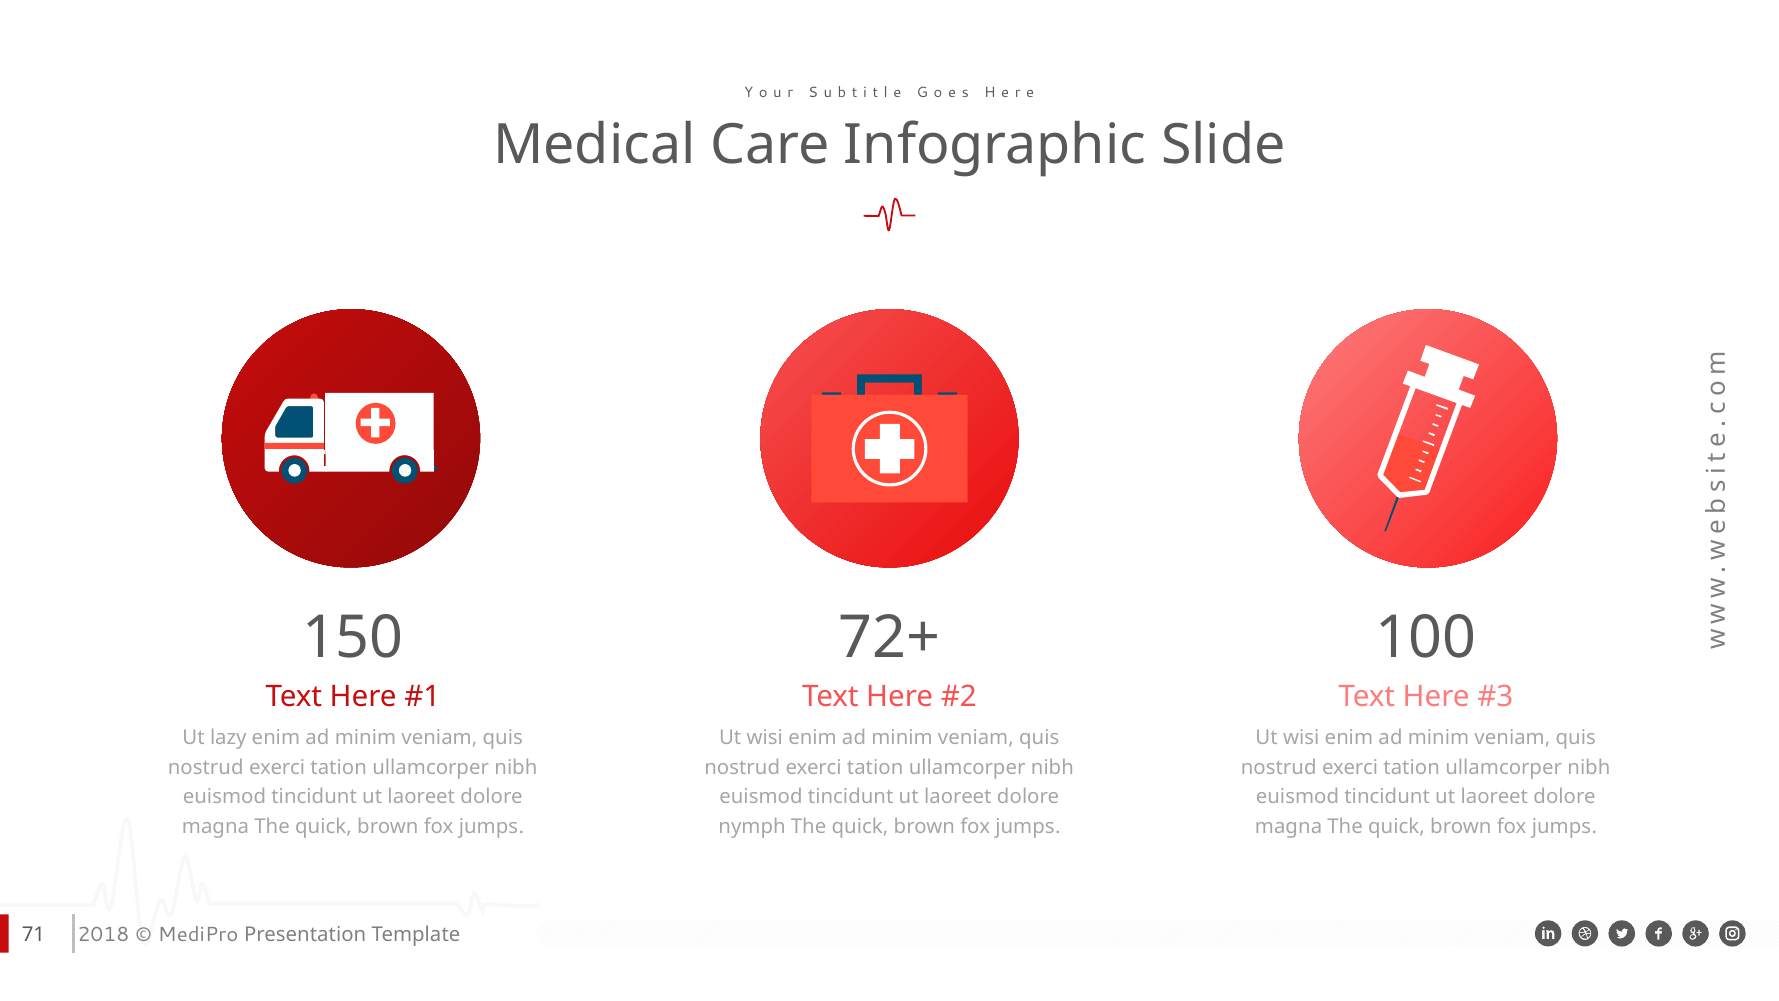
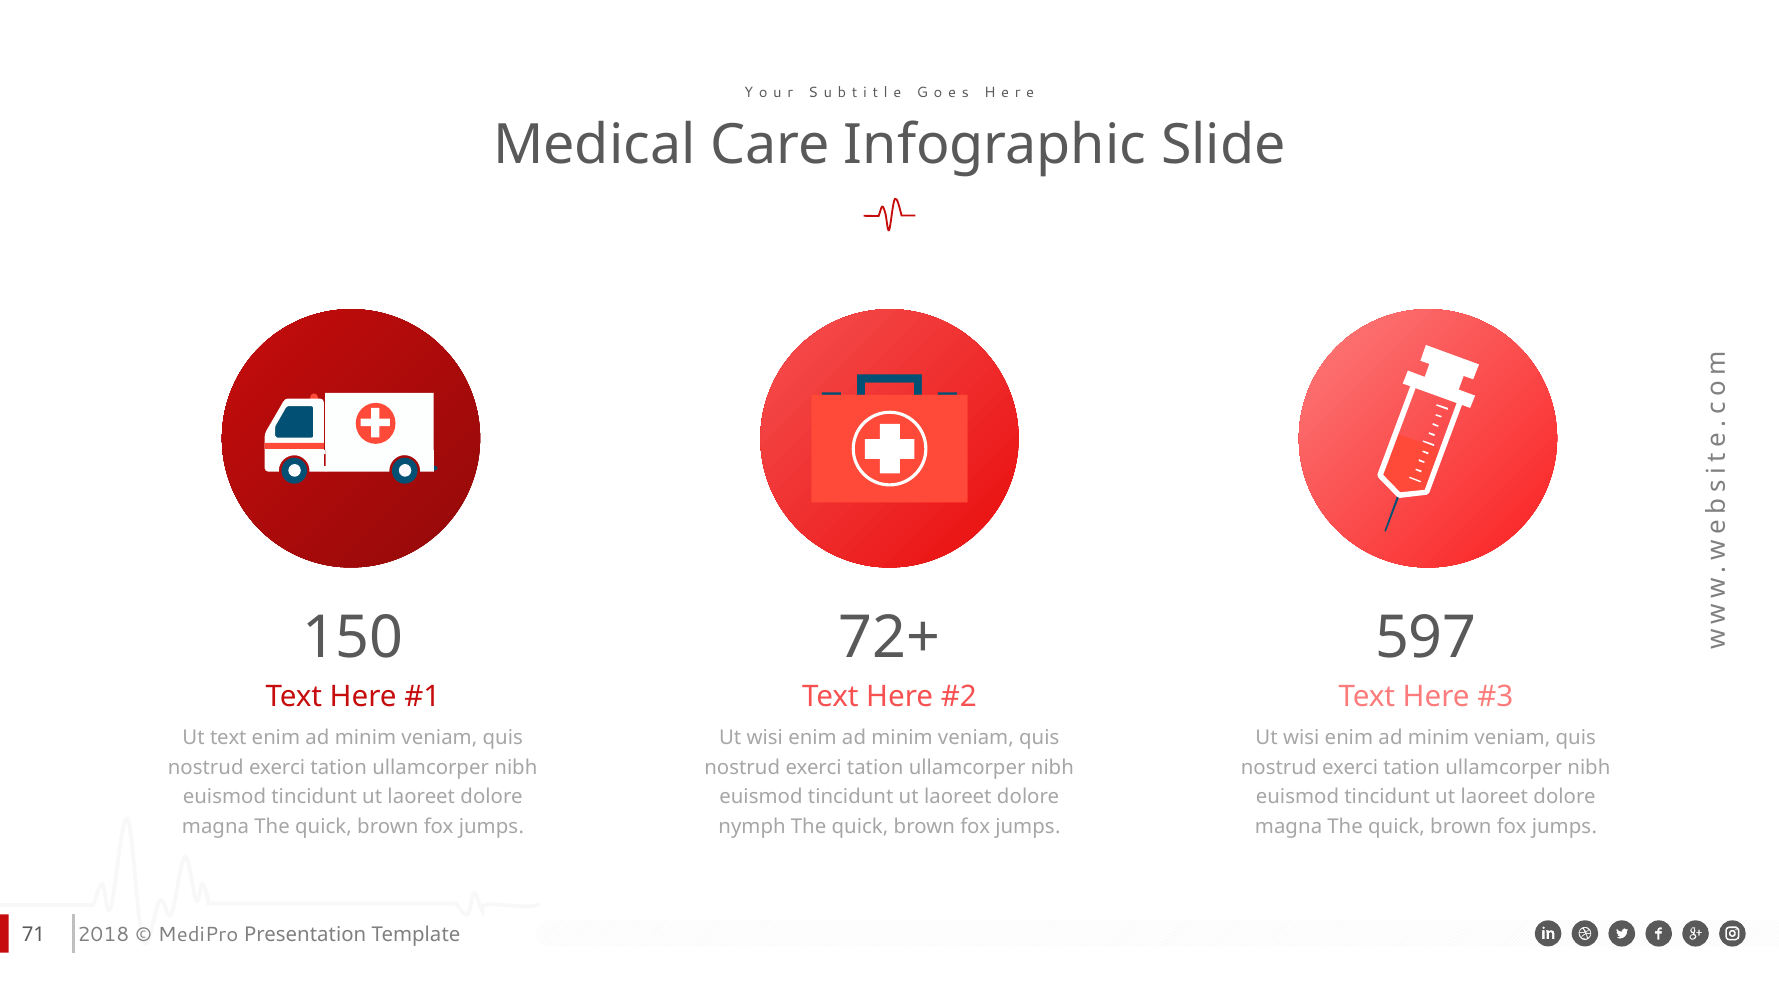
100: 100 -> 597 (1426, 638)
Ut lazy: lazy -> text (228, 738)
